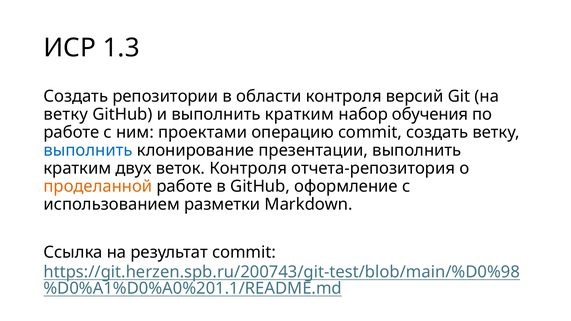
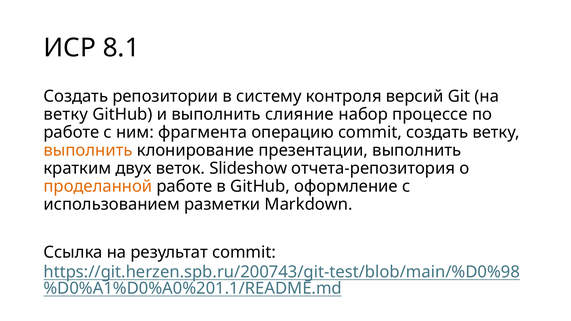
1.3: 1.3 -> 8.1 (121, 48)
области: области -> систему (269, 97)
и выполнить кратким: кратким -> слияние (299, 115)
обучения: обучения -> процессе (430, 115)
проектами: проектами -> фрагмента (203, 133)
выполнить colour: blue -> orange (88, 151)
веток Контроля: Контроля -> Slideshow (248, 168)
